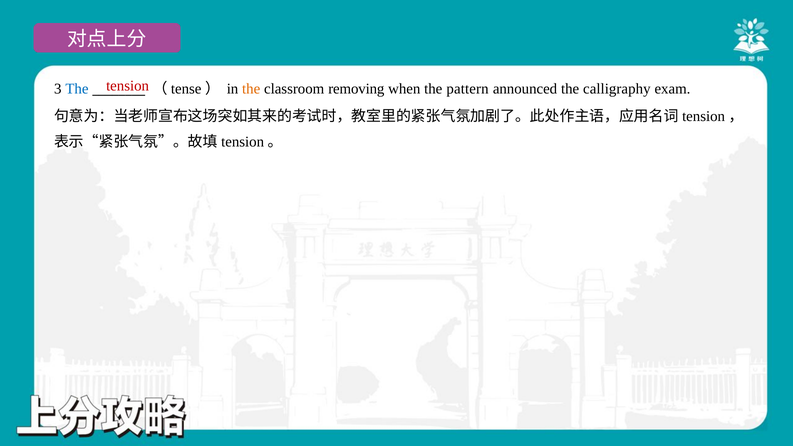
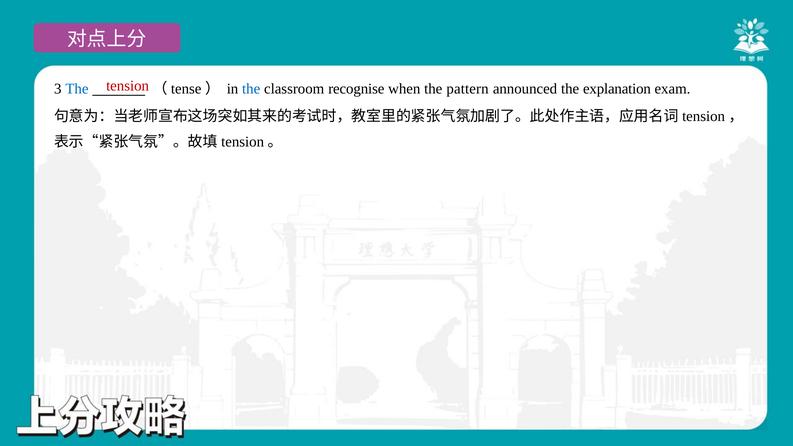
the colour: orange -> blue (251, 89)
removing: removing -> recognise (356, 89)
calligraphy: calligraphy -> explanation (617, 89)
